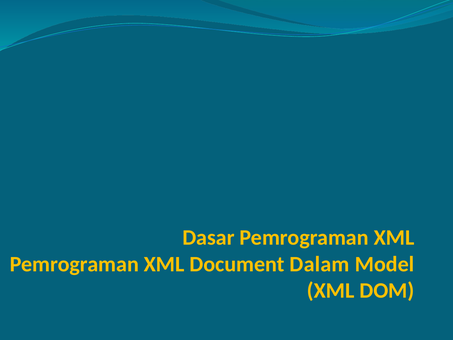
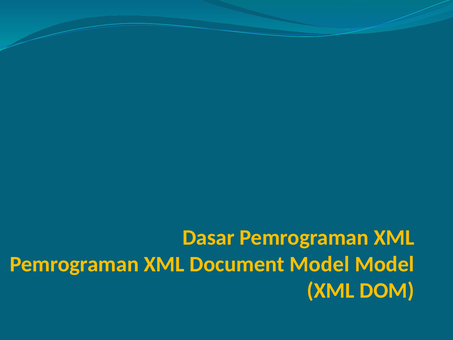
Document Dalam: Dalam -> Model (320, 264)
